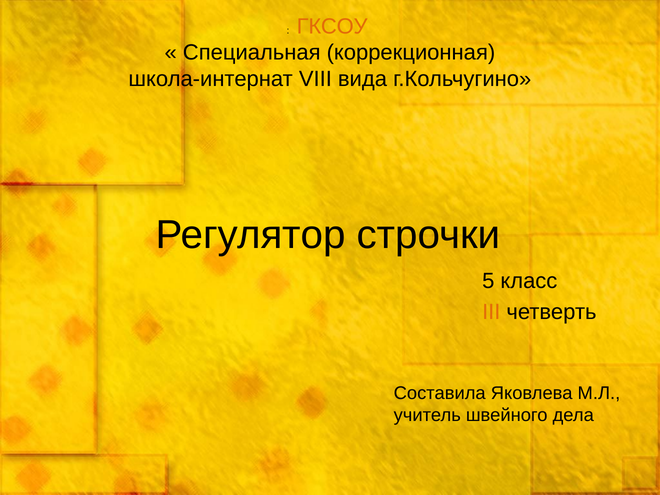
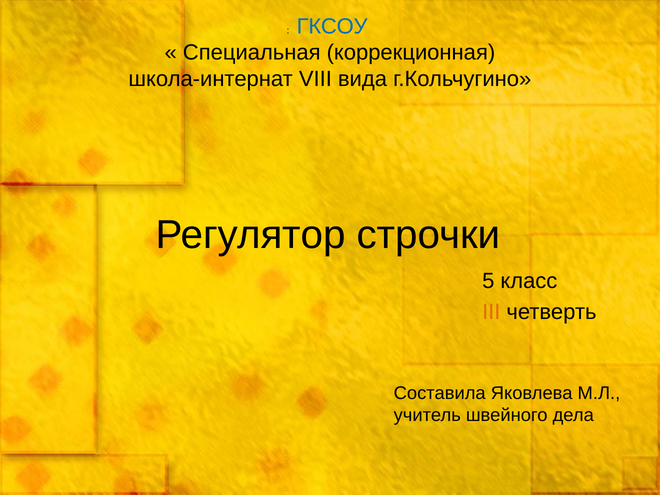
ГКСОУ colour: orange -> blue (332, 26)
